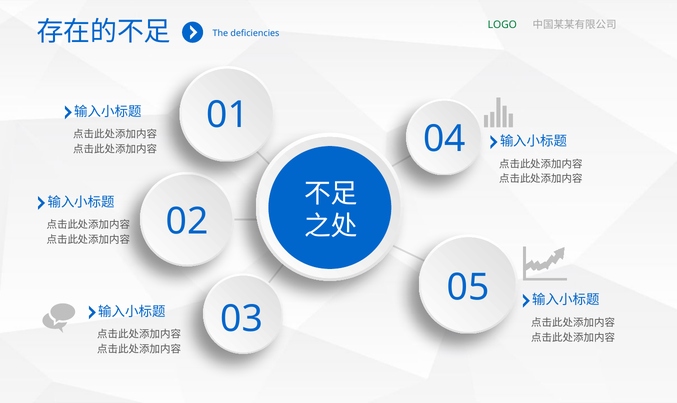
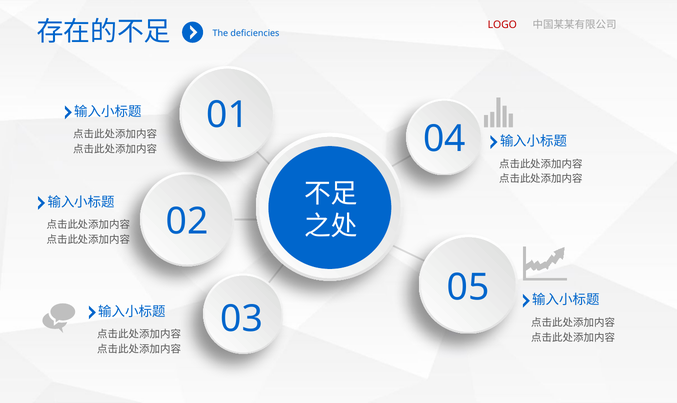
LOGO colour: green -> red (502, 25)
